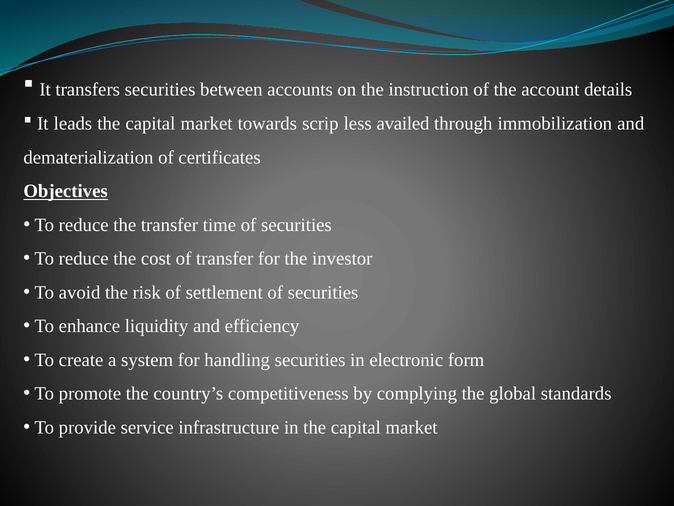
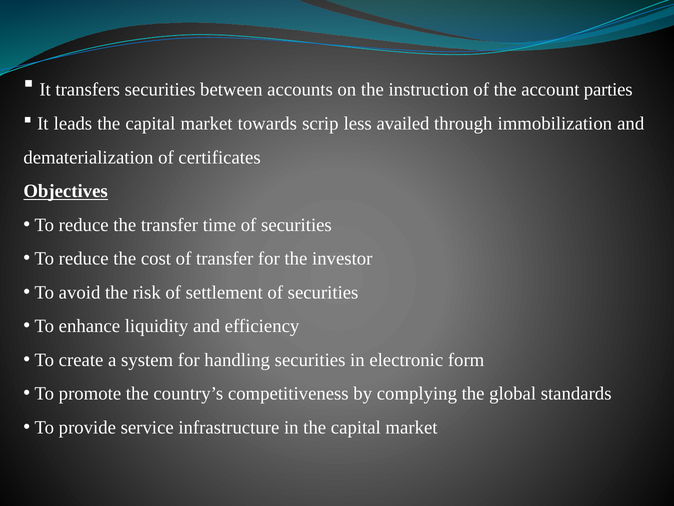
details: details -> parties (608, 89)
